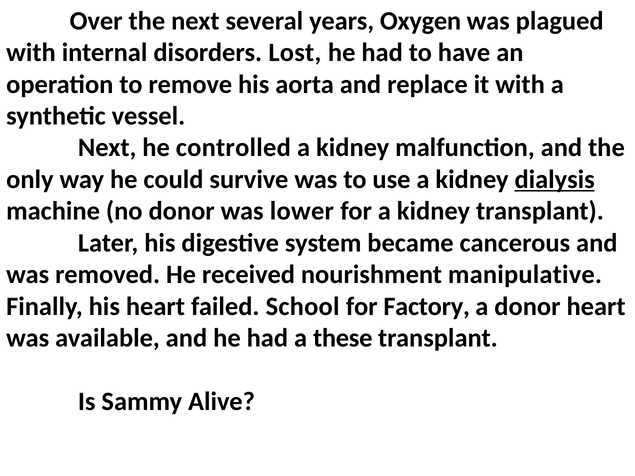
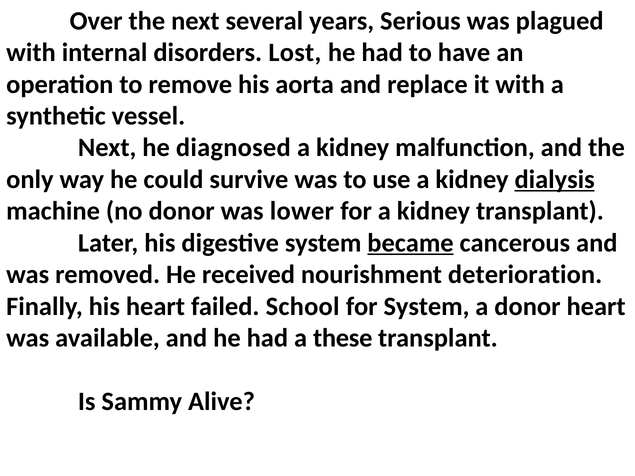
Oxygen: Oxygen -> Serious (420, 21)
controlled: controlled -> diagnosed (233, 148)
became underline: none -> present (411, 243)
manipulative: manipulative -> deterioration (525, 275)
for Factory: Factory -> System (426, 307)
